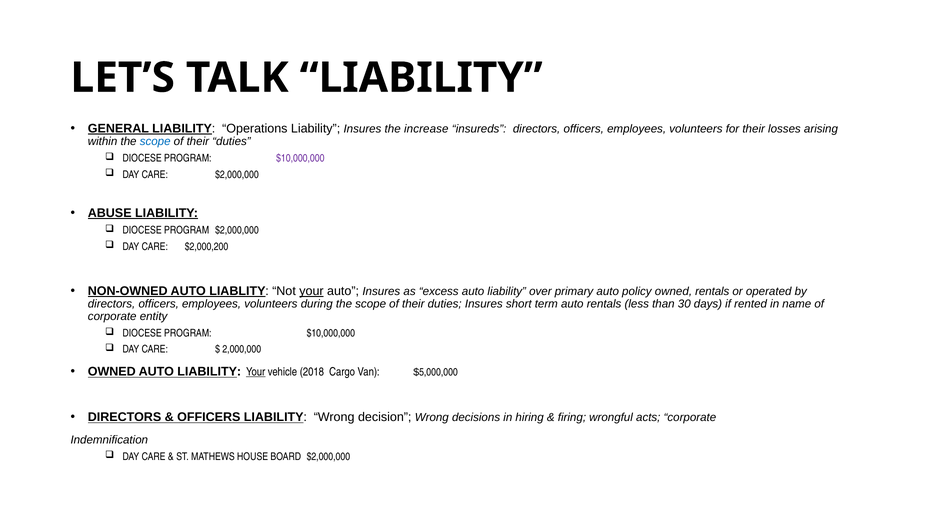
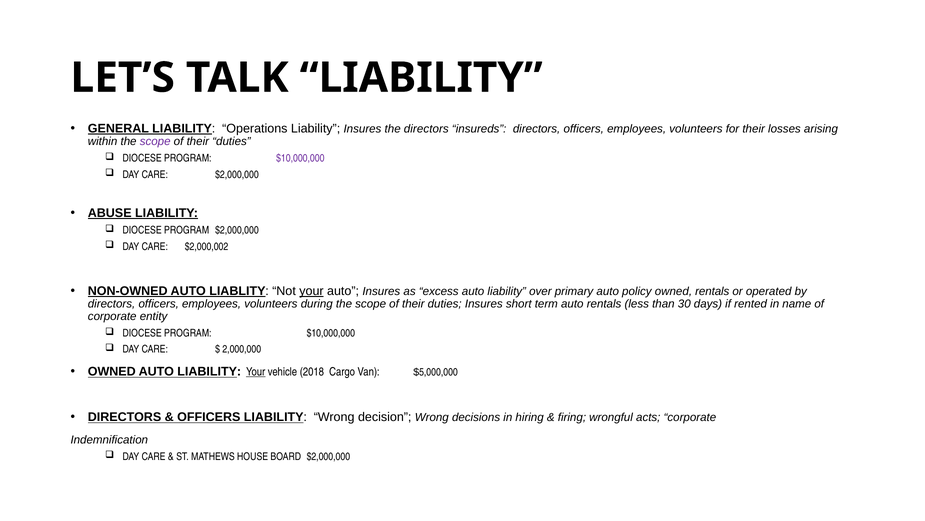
the increase: increase -> directors (426, 129)
scope colour: blue -> purple (155, 141)
$2,000,200: $2,000,200 -> $2,000,002 (207, 246)
